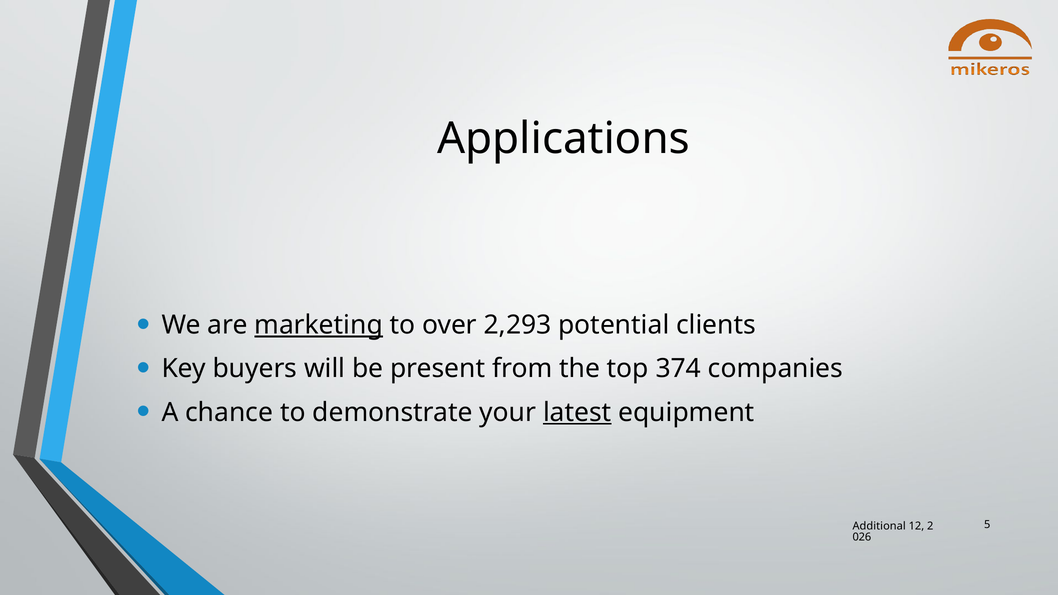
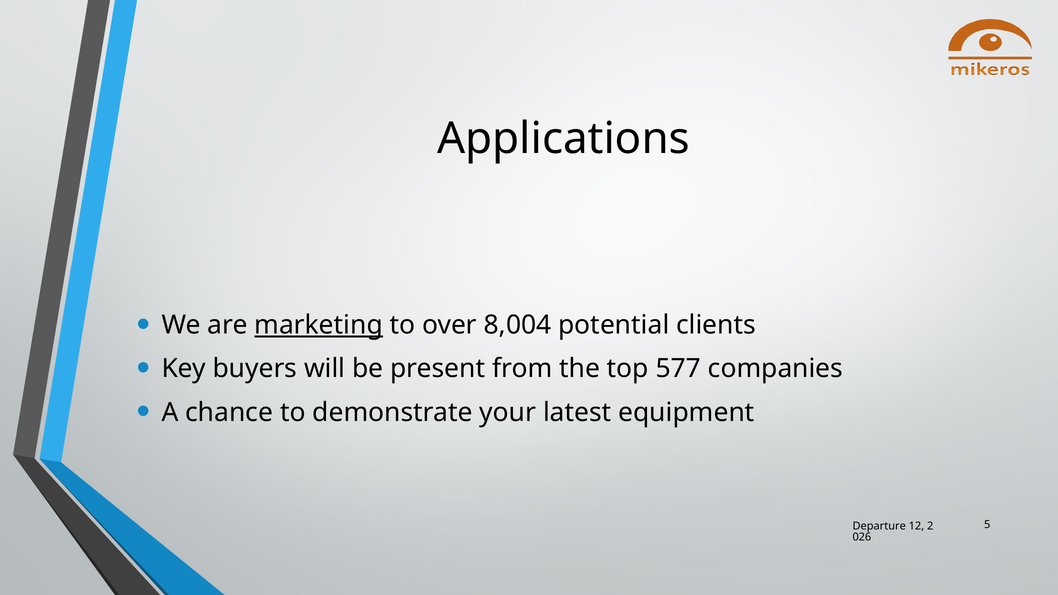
2,293: 2,293 -> 8,004 (518, 325)
374: 374 -> 577 (678, 369)
latest underline: present -> none (577, 412)
Additional: Additional -> Departure (879, 526)
